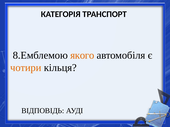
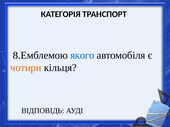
якого colour: orange -> blue (82, 55)
